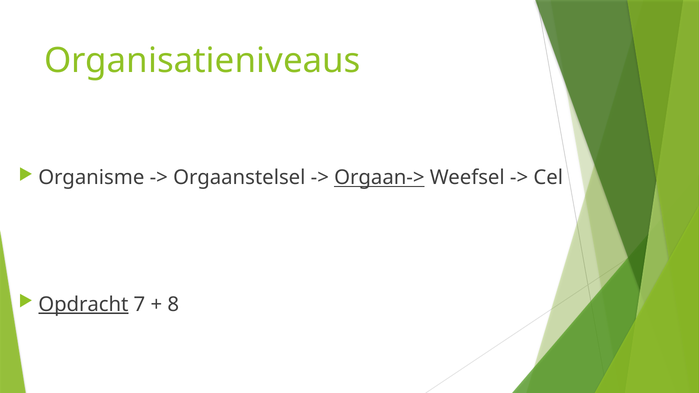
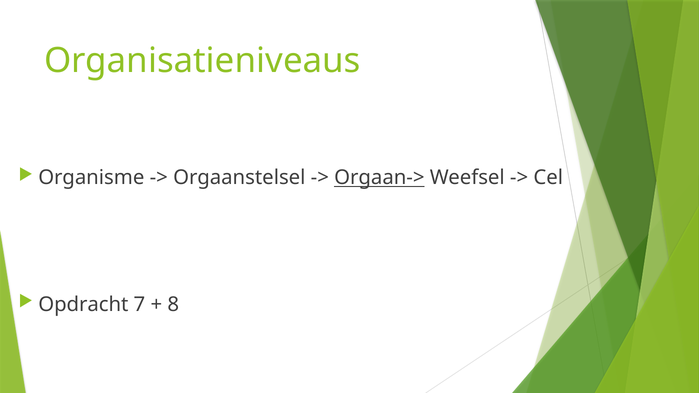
Opdracht underline: present -> none (83, 305)
